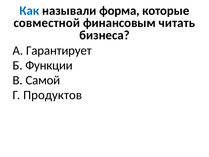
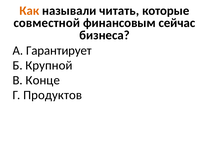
Как colour: blue -> orange (29, 11)
форма: форма -> читать (119, 11)
читать: читать -> сейчас (177, 23)
Функции: Функции -> Крупной (49, 65)
Самой: Самой -> Конце (43, 80)
